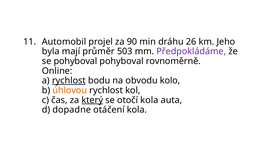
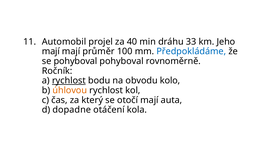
90: 90 -> 40 (132, 42)
26: 26 -> 33 (191, 42)
byla: byla -> mají (51, 52)
503: 503 -> 100 (125, 52)
Předpokládáme colour: purple -> blue (191, 52)
Online: Online -> Ročník (57, 71)
který underline: present -> none (92, 100)
otočí kola: kola -> mají (149, 100)
